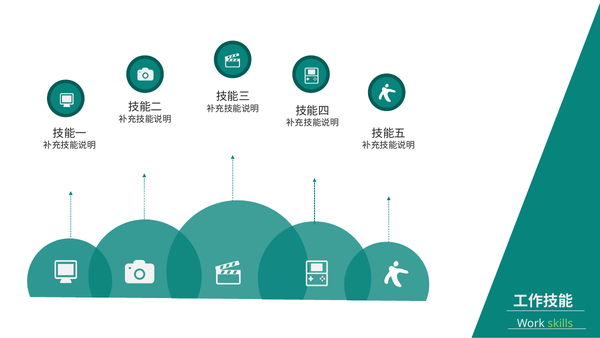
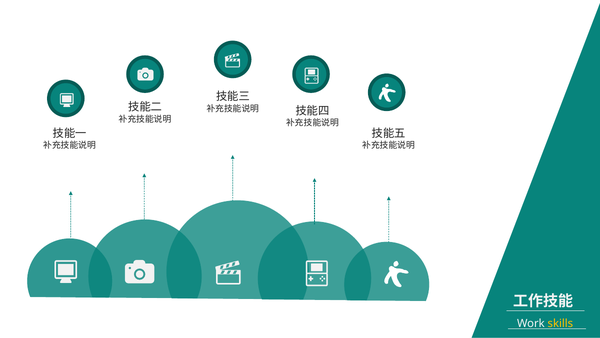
skills colour: light green -> yellow (560, 323)
